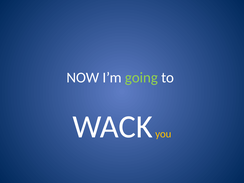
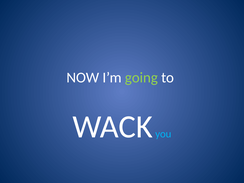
you colour: yellow -> light blue (163, 134)
